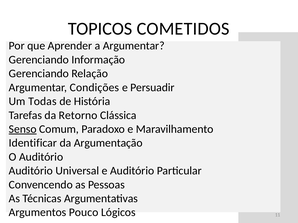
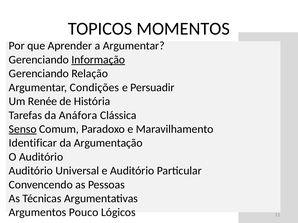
COMETIDOS: COMETIDOS -> MOMENTOS (183, 29)
Informação underline: none -> present (98, 60)
Todas: Todas -> Renée (43, 102)
Retorno: Retorno -> Anáfora (78, 115)
